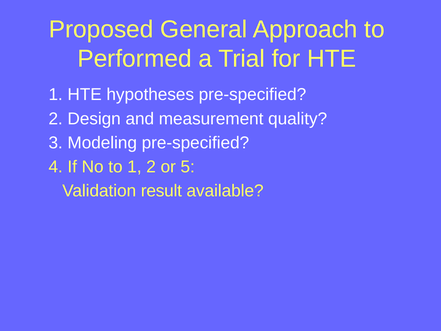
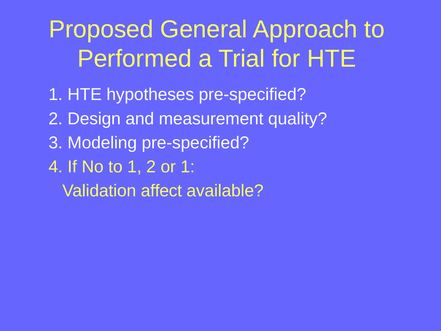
or 5: 5 -> 1 (188, 167)
result: result -> affect (161, 191)
